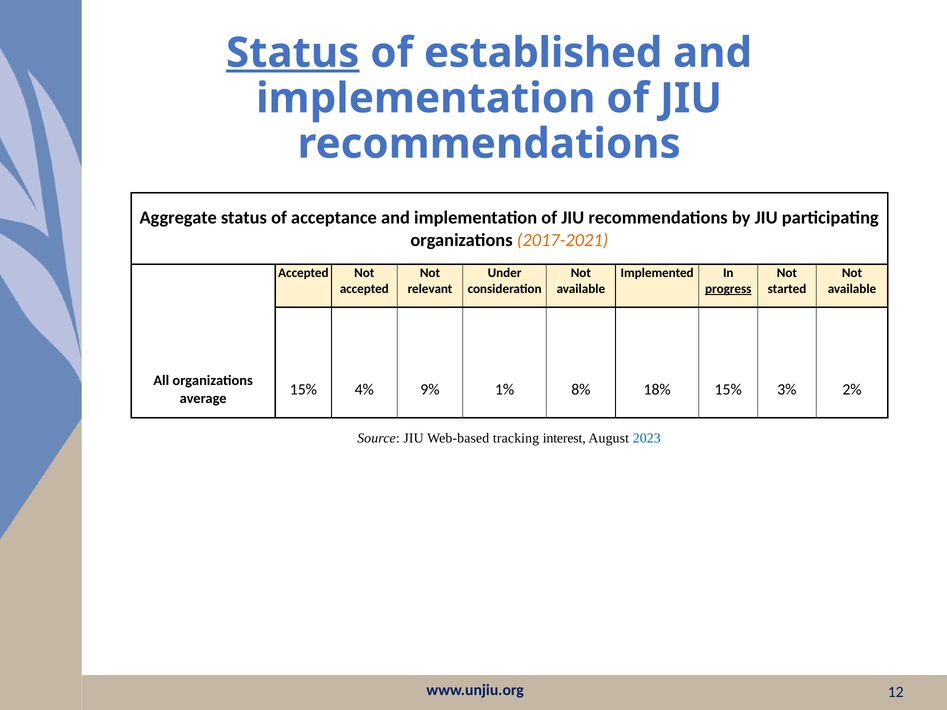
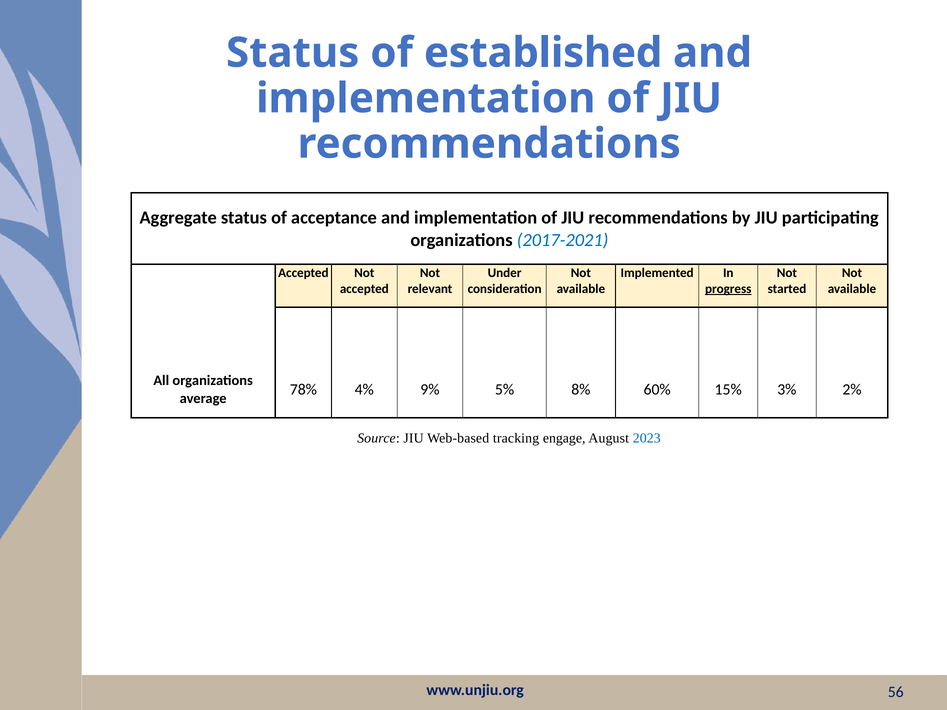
Status underline: present -> none (293, 53)
2017-2021 colour: orange -> blue (563, 240)
15%: 15% -> 78% (303, 389)
1%: 1% -> 5% (505, 389)
18%: 18% -> 60% (657, 389)
interest: interest -> engage (564, 439)
12: 12 -> 56 (896, 692)
